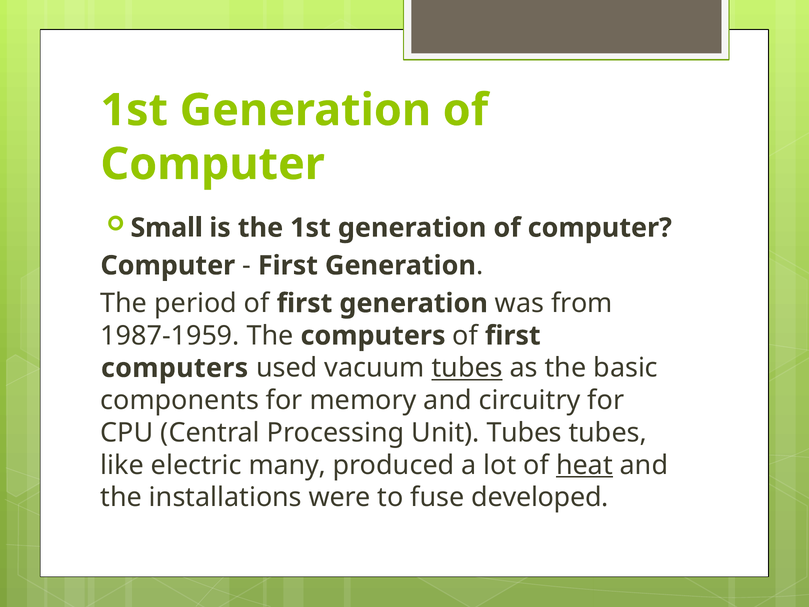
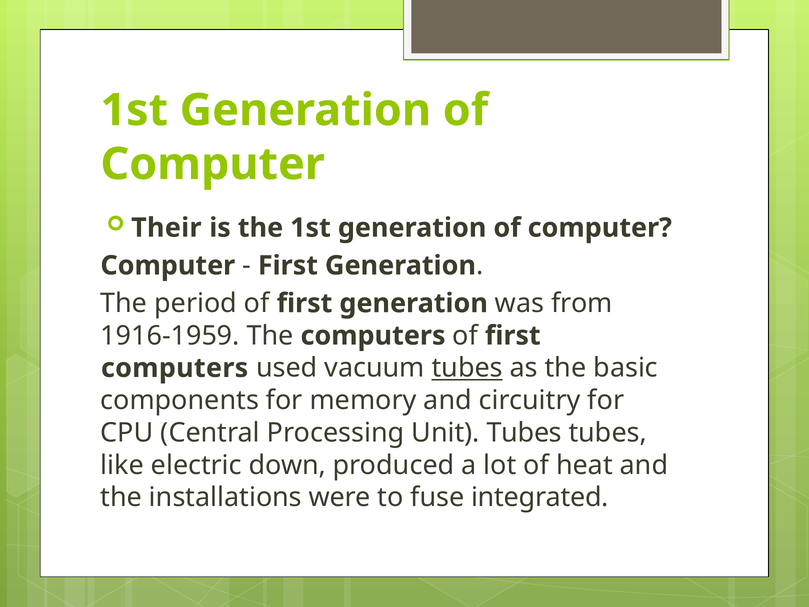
Small: Small -> Their (166, 228)
1987-1959: 1987-1959 -> 1916-1959 (170, 336)
many: many -> down (287, 465)
heat underline: present -> none (584, 465)
developed: developed -> integrated (540, 497)
